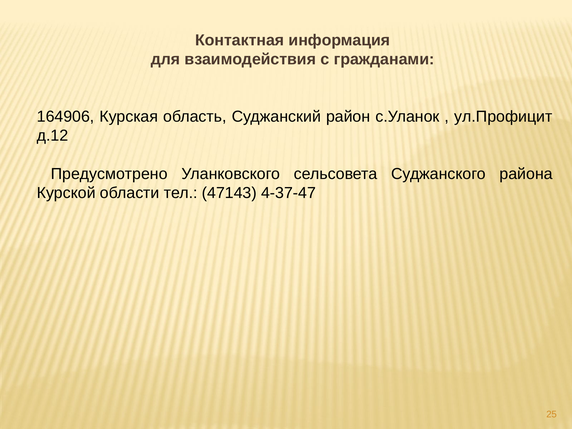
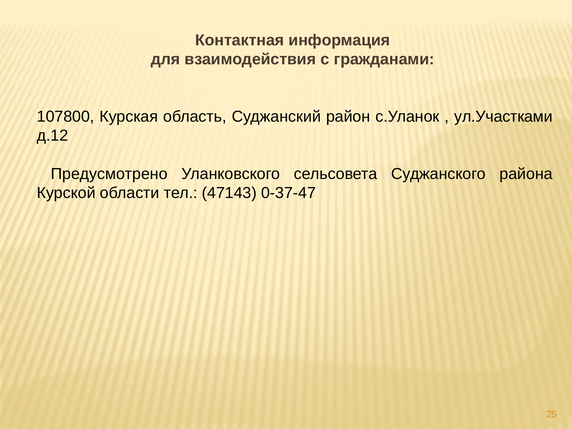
164906: 164906 -> 107800 (66, 117)
ул.Профицит: ул.Профицит -> ул.Участками (503, 117)
4-37-47: 4-37-47 -> 0-37-47 (289, 193)
